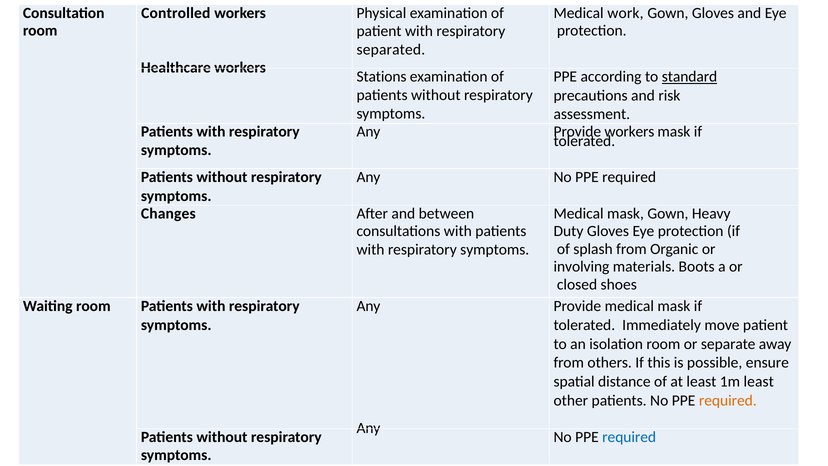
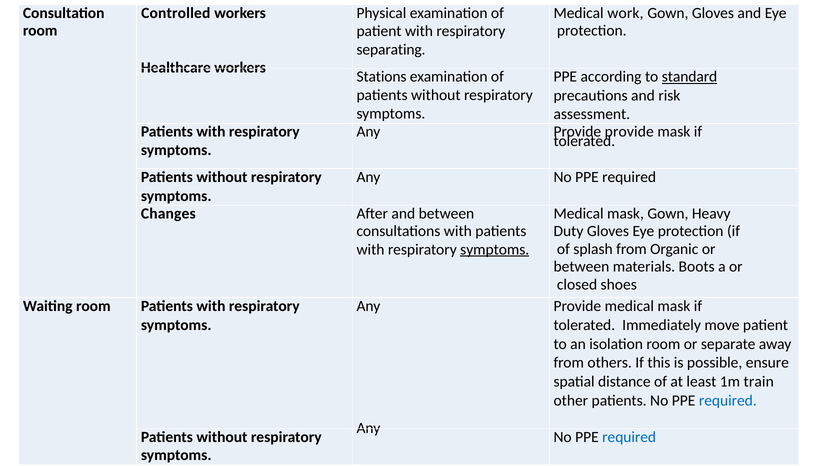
separated: separated -> separating (391, 50)
workers: workers -> provide (629, 132)
symptoms underline: none -> present (495, 249)
involving: involving -> between (581, 267)
1m least: least -> train (759, 382)
required colour: orange -> blue (728, 401)
